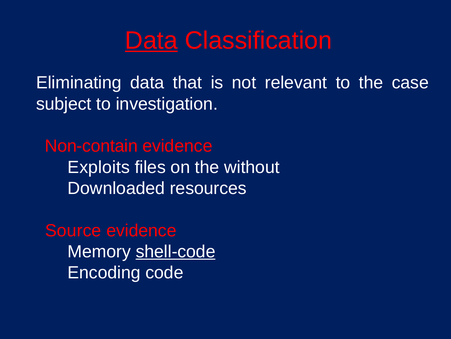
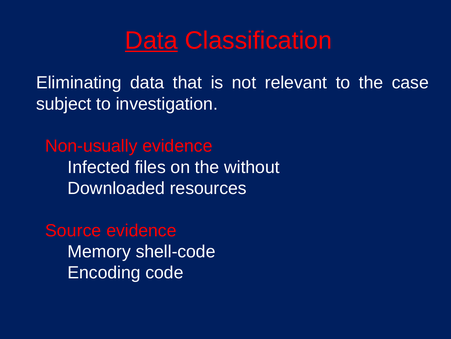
Non-contain: Non-contain -> Non-usually (91, 146)
Exploits: Exploits -> Infected (99, 167)
shell-code underline: present -> none (176, 251)
